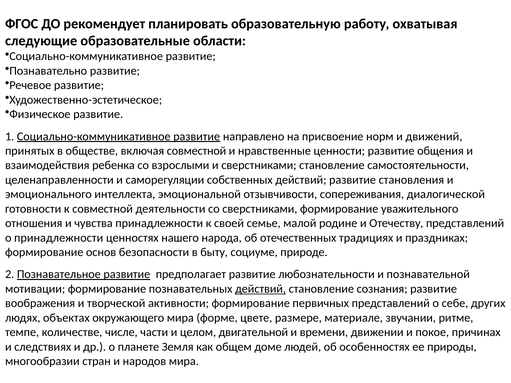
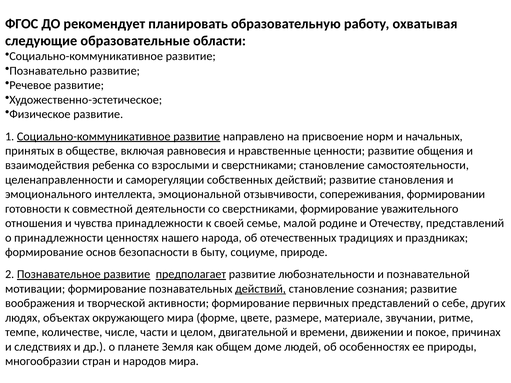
движений: движений -> начальных (434, 136)
включая совместной: совместной -> равновесия (197, 151)
диалогической: диалогической -> формировании (446, 194)
предполагает underline: none -> present (191, 275)
